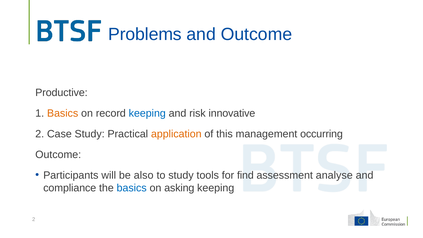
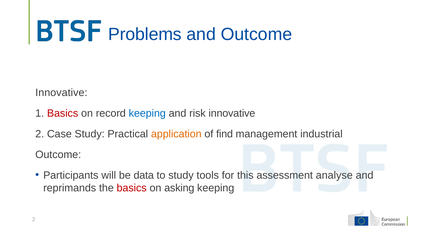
Productive: Productive -> Innovative (61, 93)
Basics colour: orange -> red (63, 113)
this: this -> find (225, 134)
occurring: occurring -> industrial (321, 134)
also: also -> data (144, 175)
find: find -> this (245, 175)
compliance: compliance -> reprimands (70, 188)
basics colour: blue -> red (132, 188)
